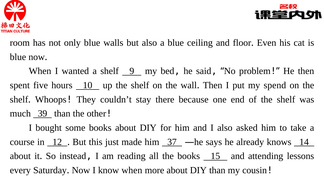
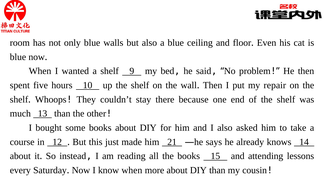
spend: spend -> repair (275, 85)
39: 39 -> 13 (43, 114)
37: 37 -> 21 (172, 142)
